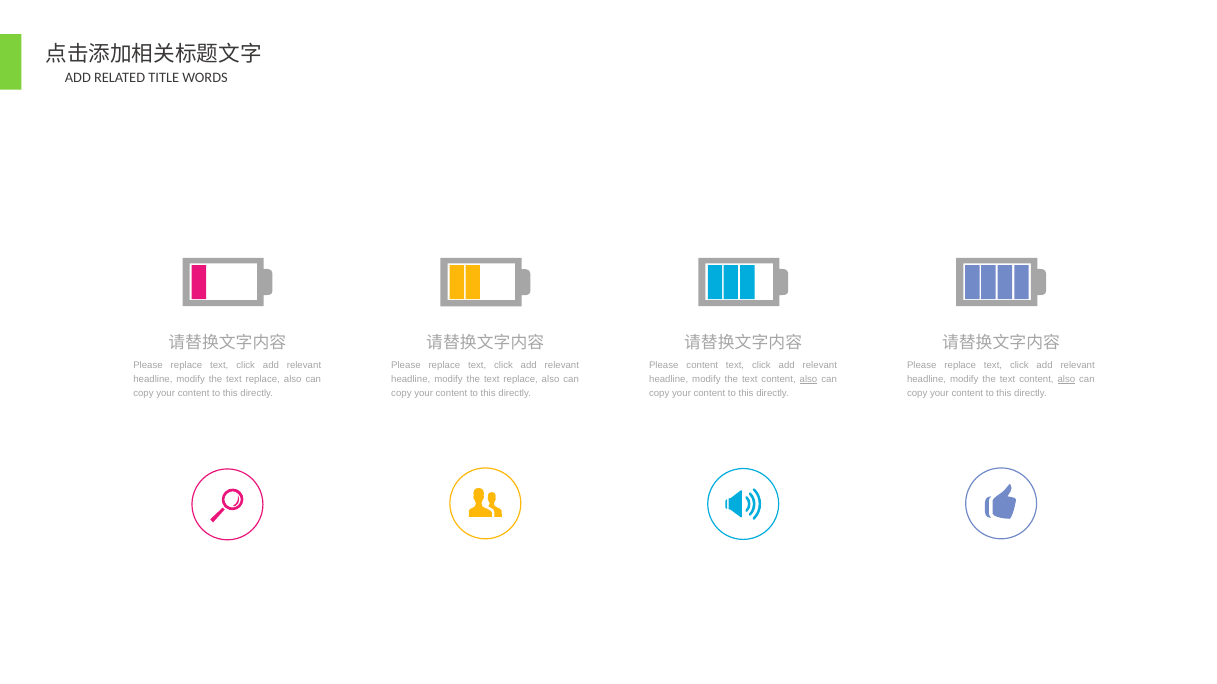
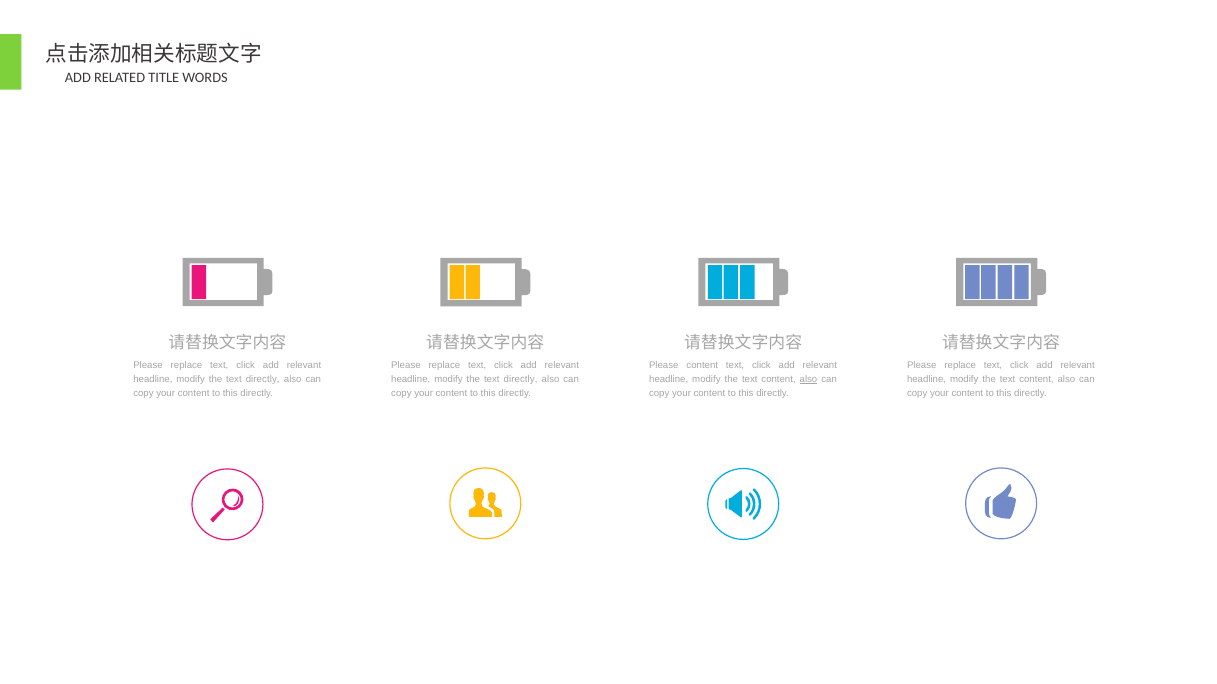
replace: replace -> directly (263, 380)
replace: replace -> directly (521, 380)
also underline: present -> none (1066, 380)
